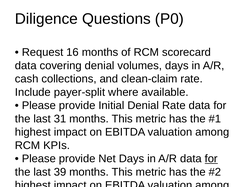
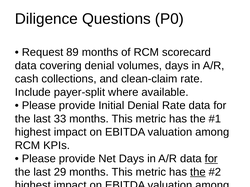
16: 16 -> 89 (73, 52)
31: 31 -> 33 (60, 119)
39: 39 -> 29 (60, 172)
the underline: none -> present (198, 172)
